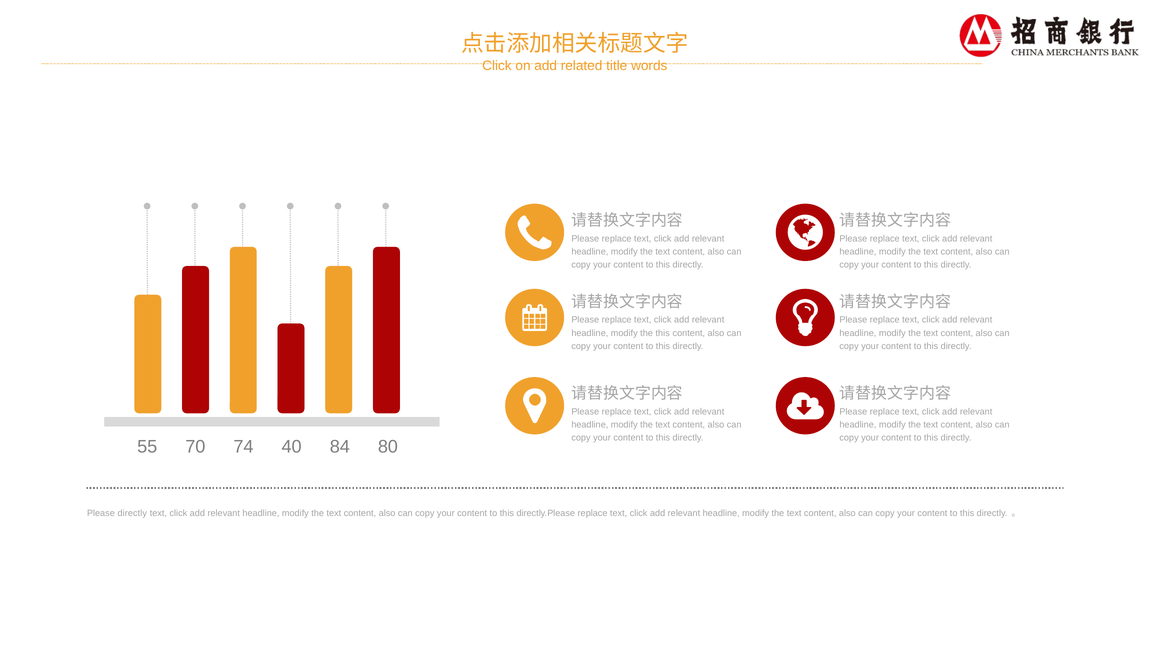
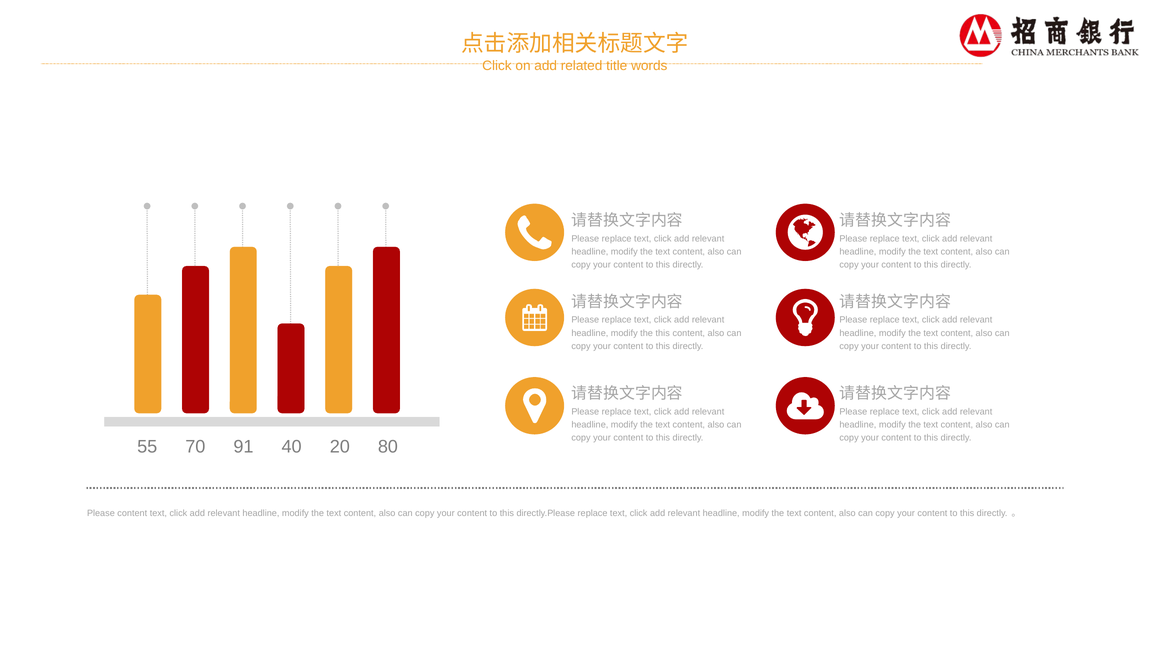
74: 74 -> 91 (244, 447)
84: 84 -> 20 (340, 447)
Please directly: directly -> content (132, 513)
